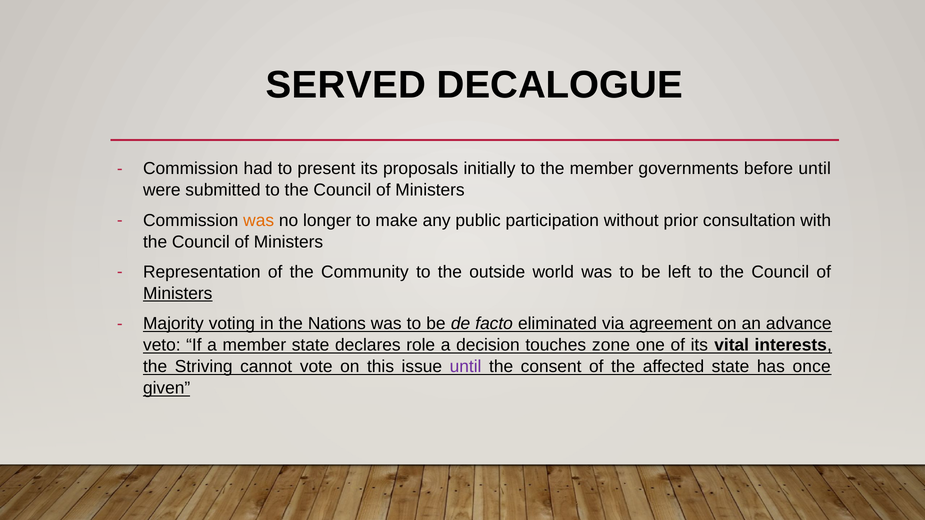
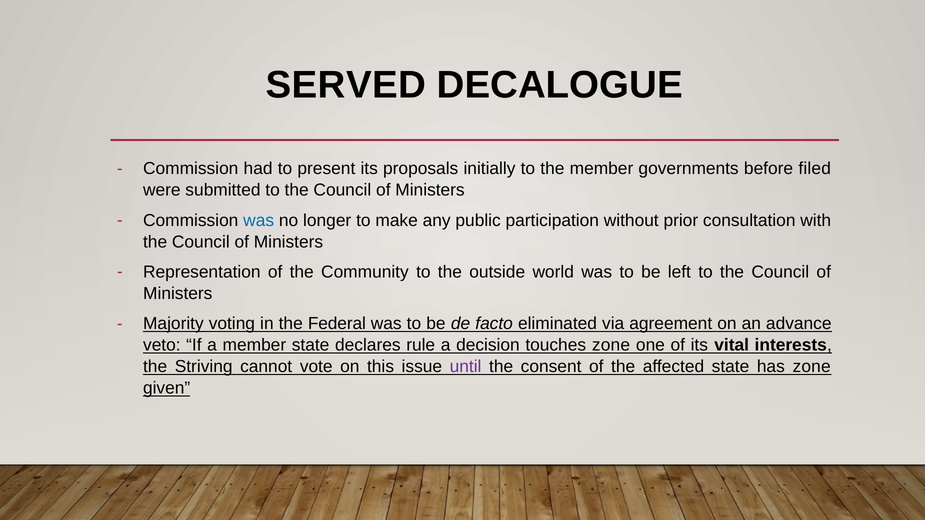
before until: until -> filed (815, 169)
was colour: orange -> blue (259, 220)
Ministers underline: present -> none (178, 294)
Nations: Nations -> Federal (337, 324)
role: role -> rule (421, 345)
has once: once -> zone (812, 367)
